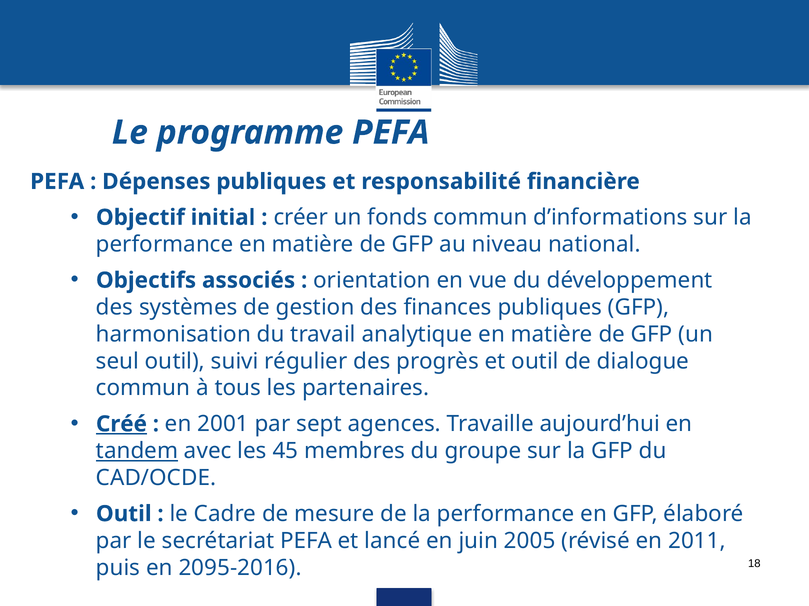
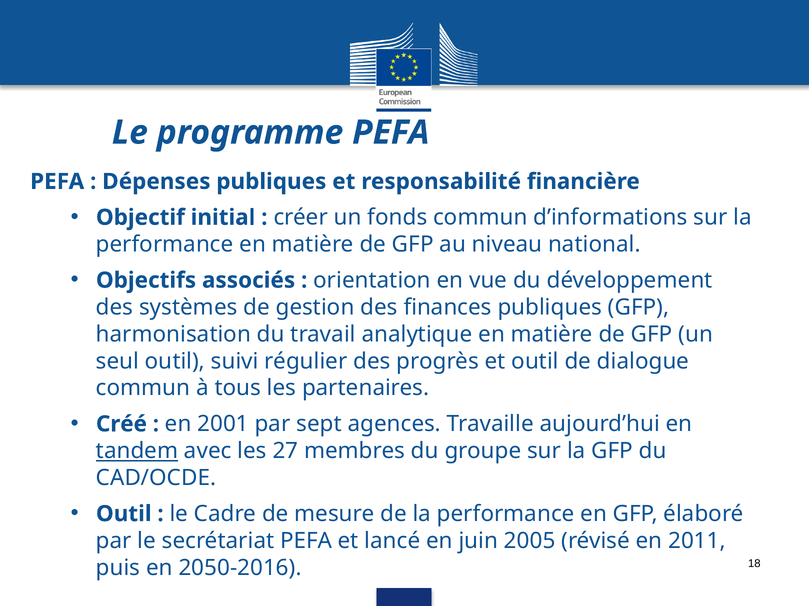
Créé underline: present -> none (121, 425)
45: 45 -> 27 (285, 451)
2095-2016: 2095-2016 -> 2050-2016 (240, 568)
